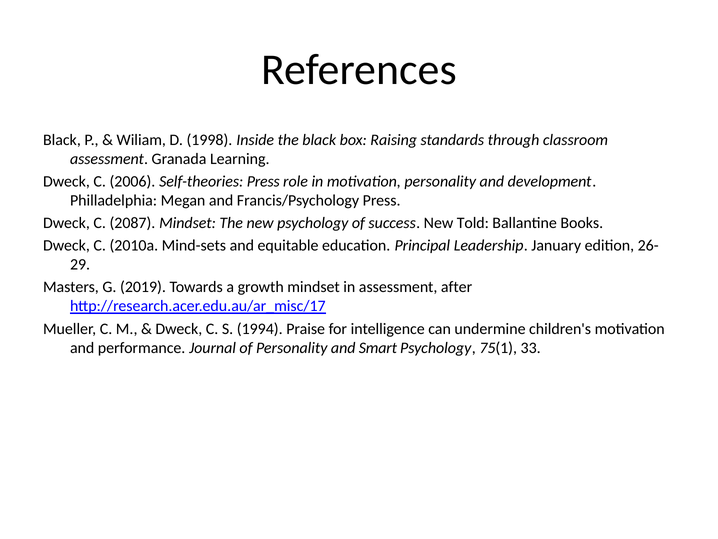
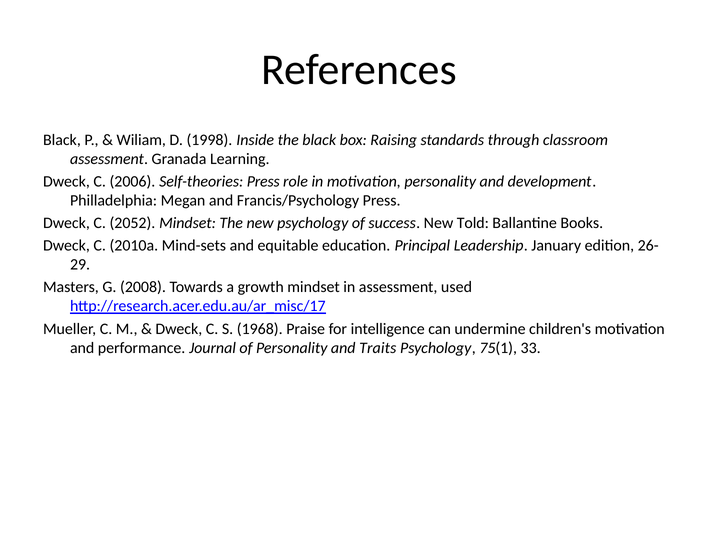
2087: 2087 -> 2052 (132, 223)
2019: 2019 -> 2008 (143, 287)
after: after -> used (457, 287)
1994: 1994 -> 1968 (260, 328)
Smart: Smart -> Traits (378, 348)
